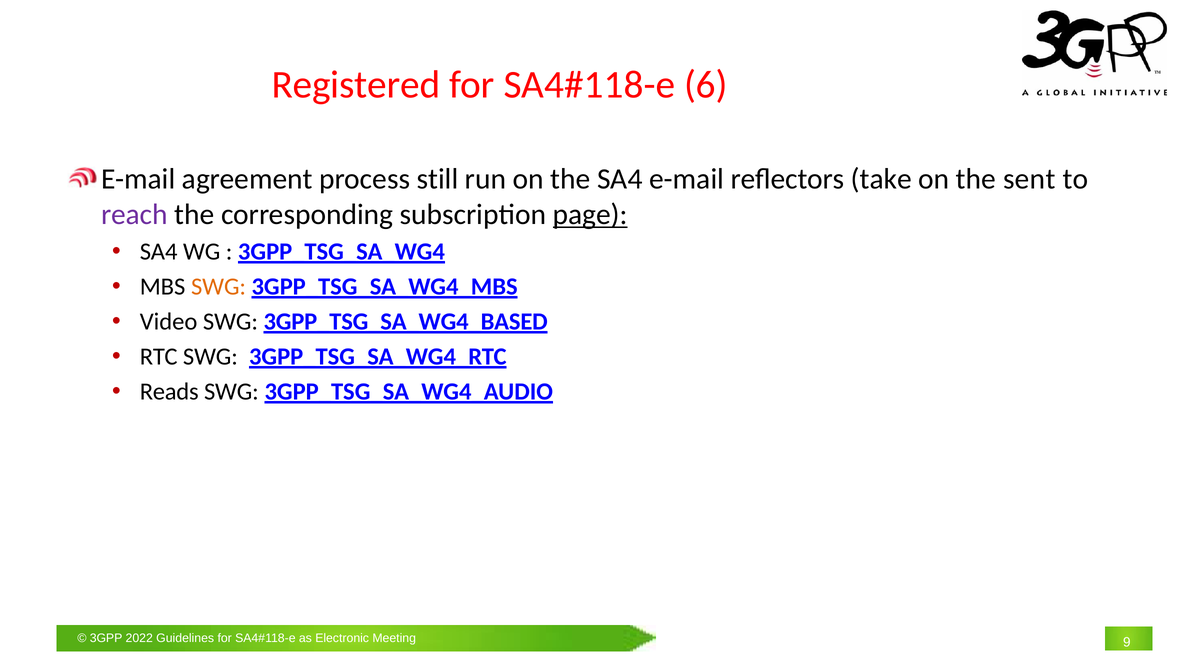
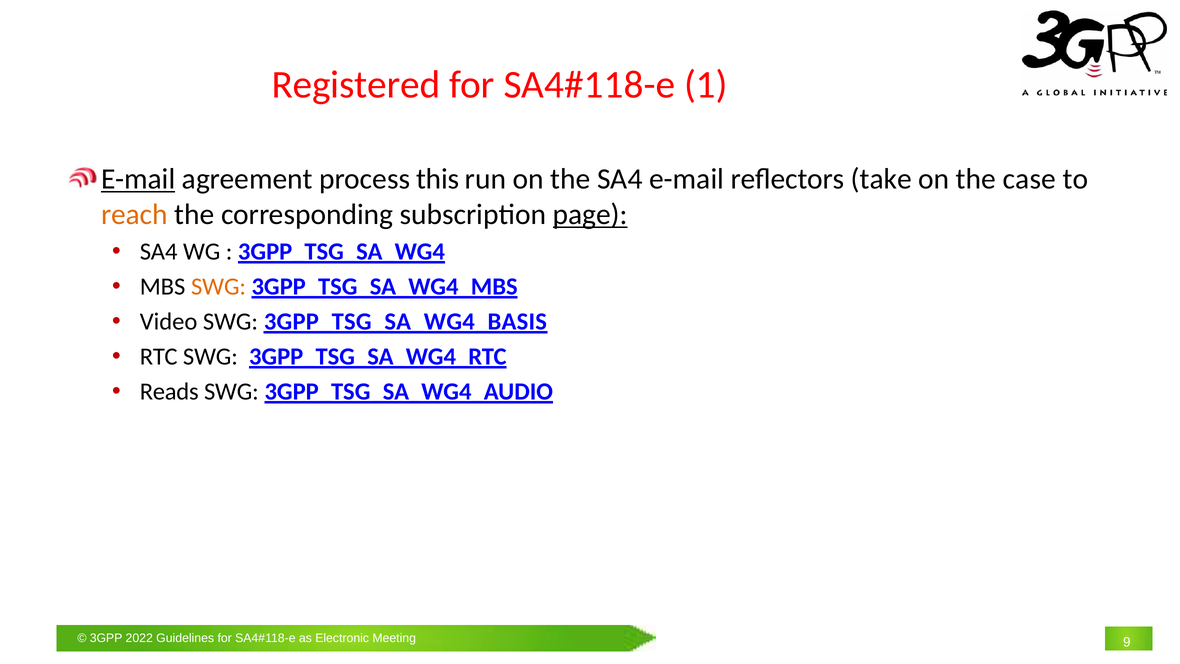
6: 6 -> 1 (706, 85)
E-mail underline: none -> present (138, 179)
still: still -> this (438, 179)
sent: sent -> case (1029, 179)
reach colour: purple -> orange (134, 214)
3GPP_TSG_SA_WG4_BASED: 3GPP_TSG_SA_WG4_BASED -> 3GPP_TSG_SA_WG4_BASIS (405, 322)
